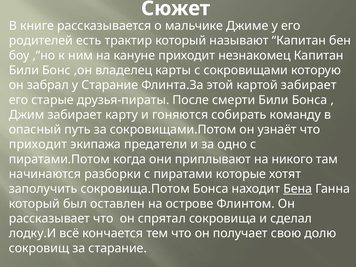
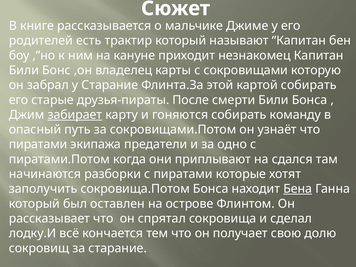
картой забирает: забирает -> собирать (309, 85)
забирает underline: none -> present (75, 115)
приходит: приходит -> пиратами (38, 144)
никого: никого -> сдался (292, 159)
